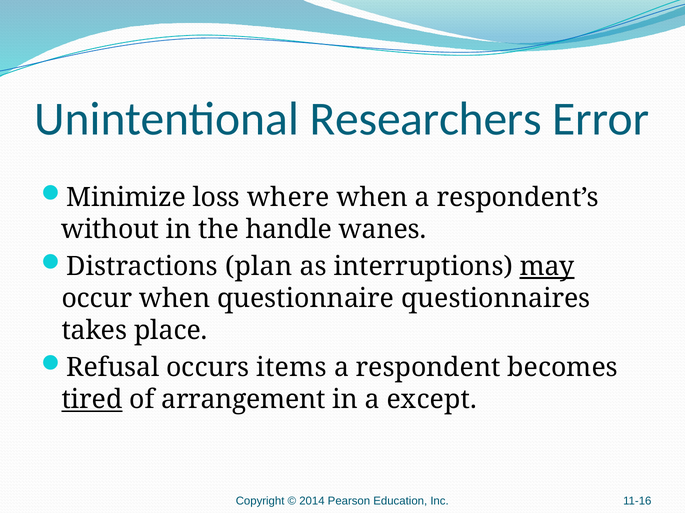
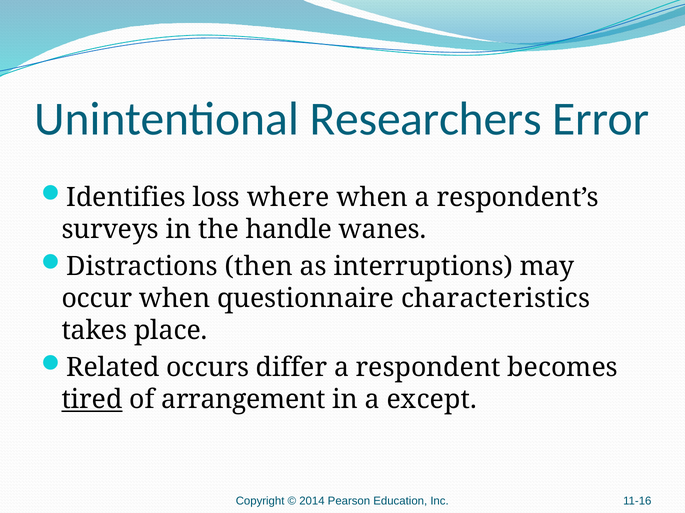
Minimize: Minimize -> Identifies (126, 198)
without: without -> surveys (110, 230)
plan: plan -> then (259, 267)
may underline: present -> none (547, 267)
questionnaires: questionnaires -> characteristics (496, 299)
Refusal: Refusal -> Related (113, 368)
items: items -> differ (292, 368)
